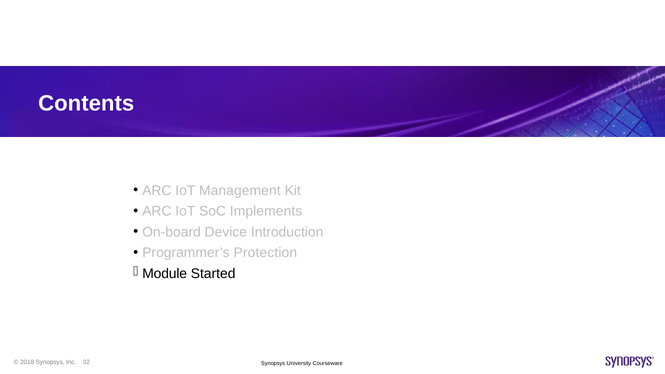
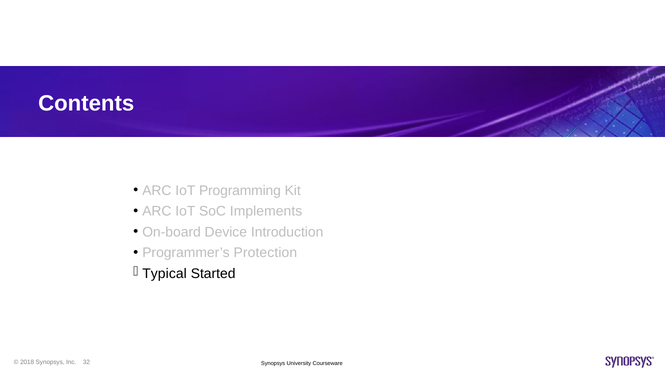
Management: Management -> Programming (240, 190)
Module: Module -> Typical (165, 274)
